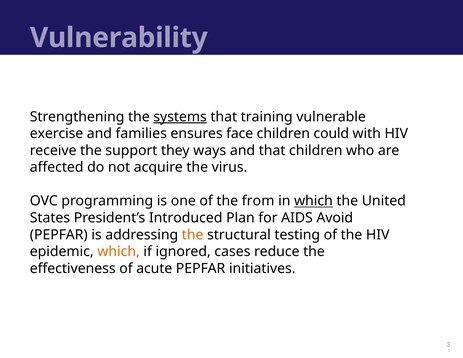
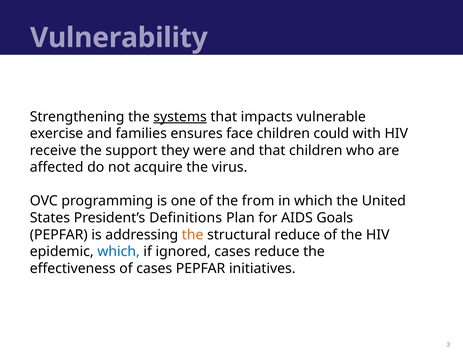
training: training -> impacts (267, 117)
ways: ways -> were (210, 150)
which underline: present -> none (313, 201)
Introduced: Introduced -> Definitions (186, 218)
Avoid: Avoid -> Goals (335, 218)
structural testing: testing -> reduce (297, 235)
which colour: orange -> blue (119, 251)
of acute: acute -> cases (154, 268)
